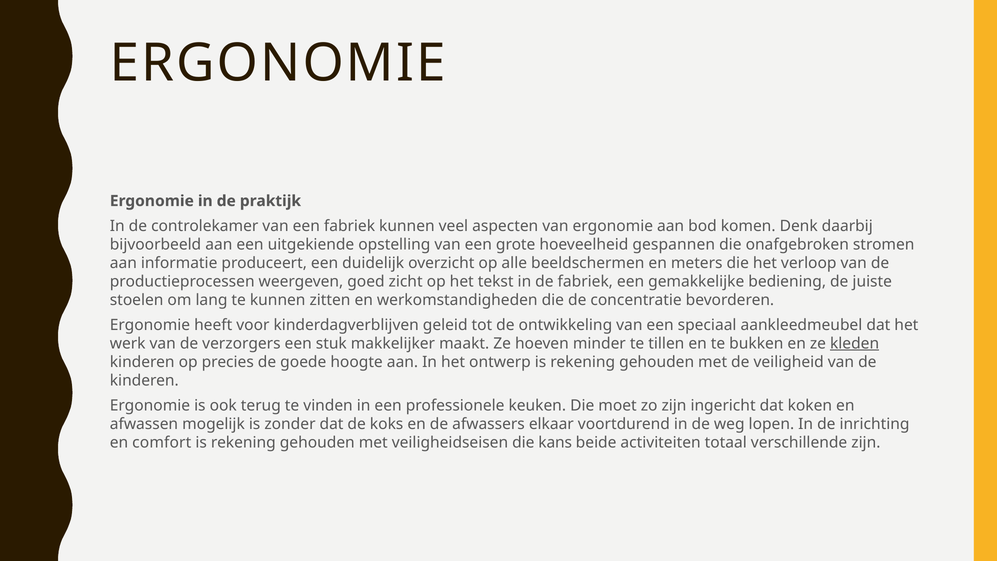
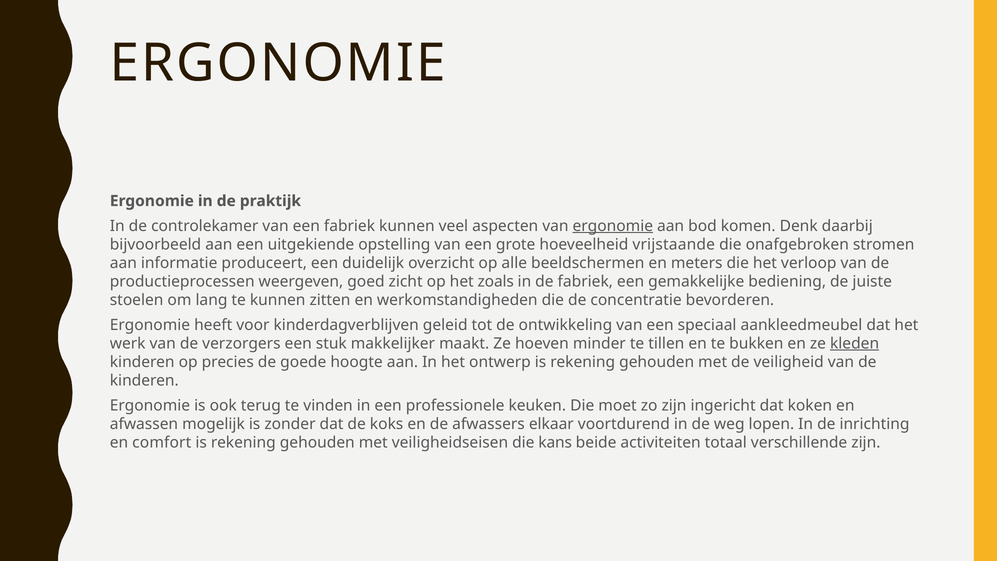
ergonomie underline: none -> present (613, 226)
gespannen: gespannen -> vrijstaande (674, 244)
tekst: tekst -> zoals (496, 281)
